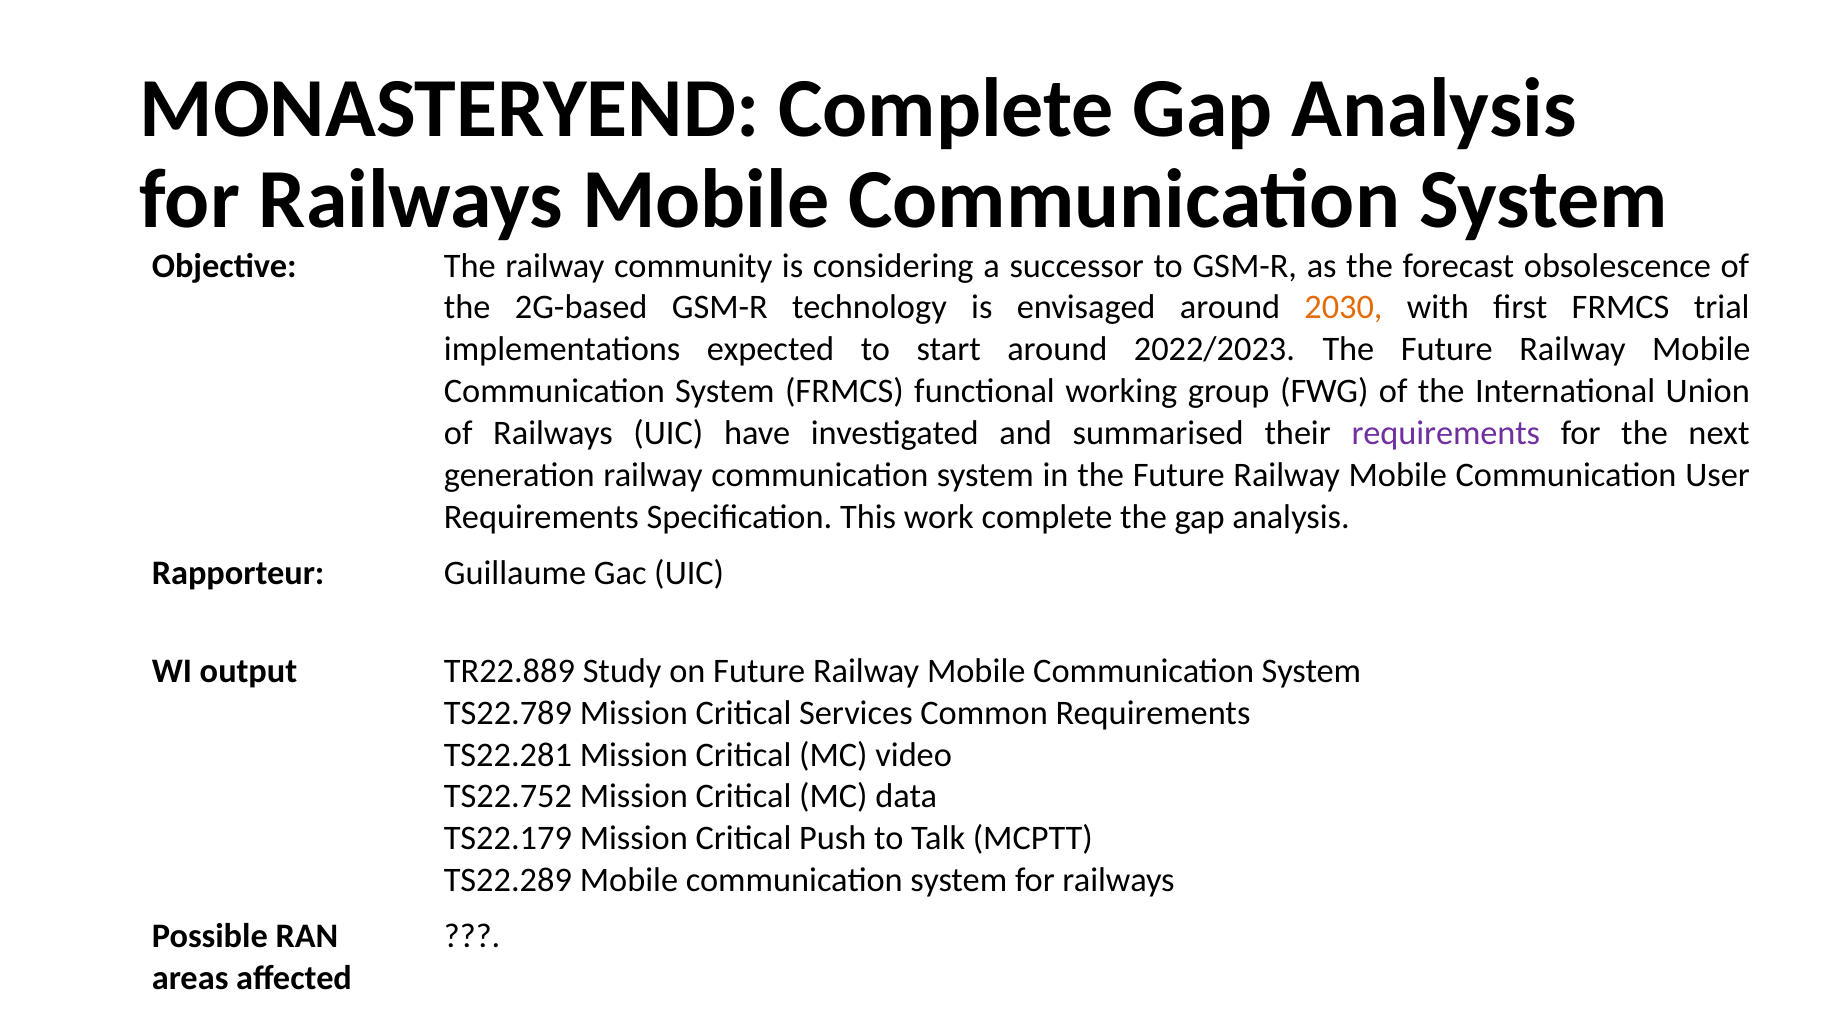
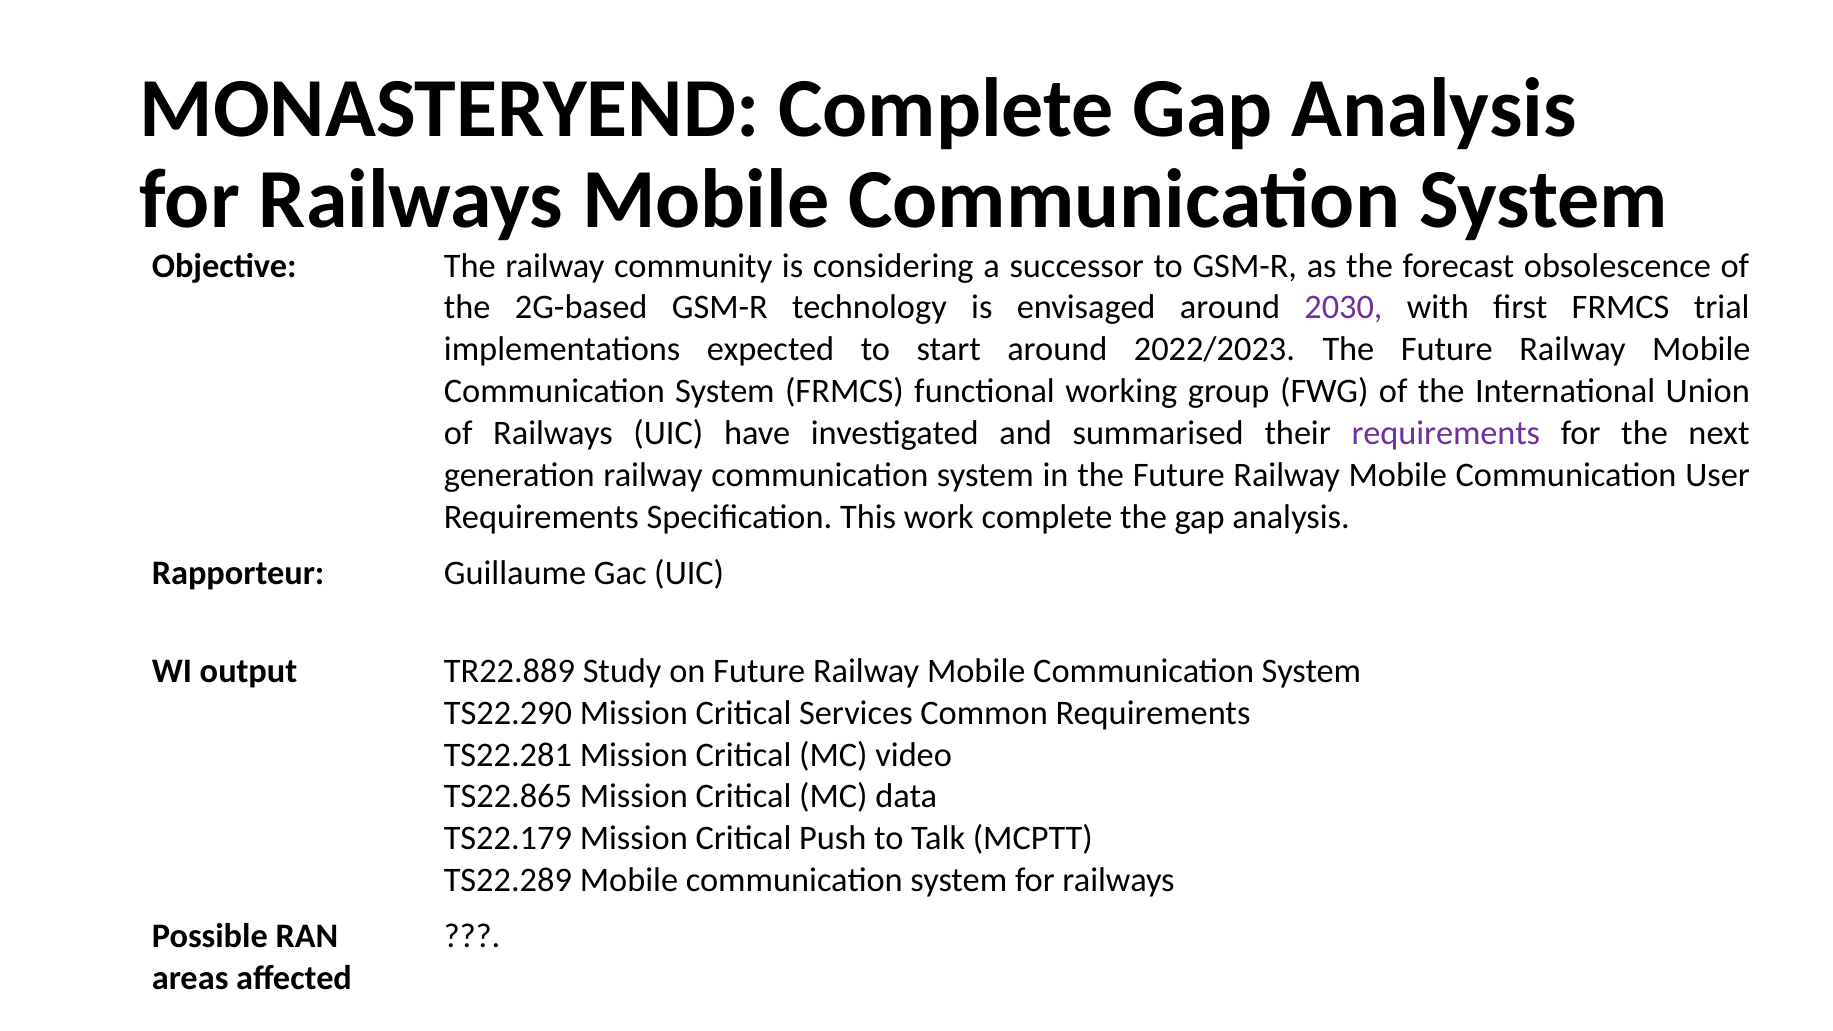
2030 colour: orange -> purple (1343, 308)
TS22.789: TS22.789 -> TS22.290 (508, 713)
TS22.752: TS22.752 -> TS22.865 (508, 797)
